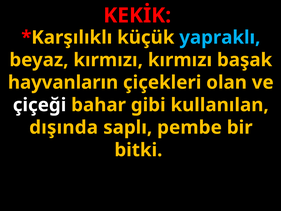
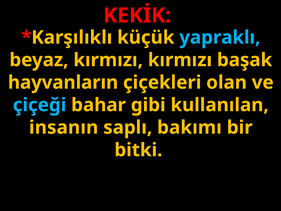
çiçeği colour: white -> light blue (40, 105)
dışında: dışında -> insanın (64, 127)
pembe: pembe -> bakımı (189, 127)
